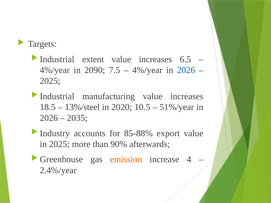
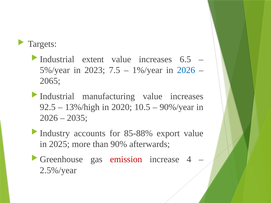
4%/year: 4%/year -> 5%/year (55, 70)
2090: 2090 -> 2023 (95, 70)
4%/year: 4%/year -> 1%/year (147, 70)
2025: 2025 -> 2065 (50, 81)
18.5: 18.5 -> 92.5 (48, 107)
13%/steel: 13%/steel -> 13%/high (82, 107)
51%/year: 51%/year -> 90%/year (177, 107)
emission colour: orange -> red (126, 160)
2.4%/year: 2.4%/year -> 2.5%/year (58, 170)
